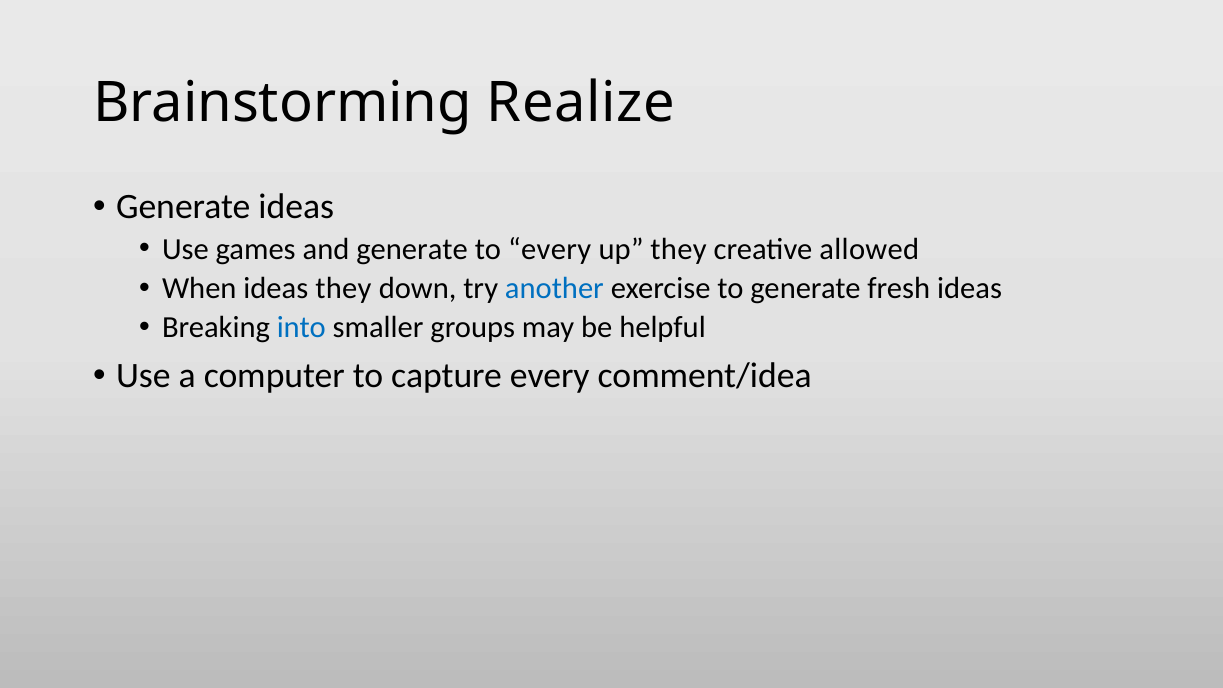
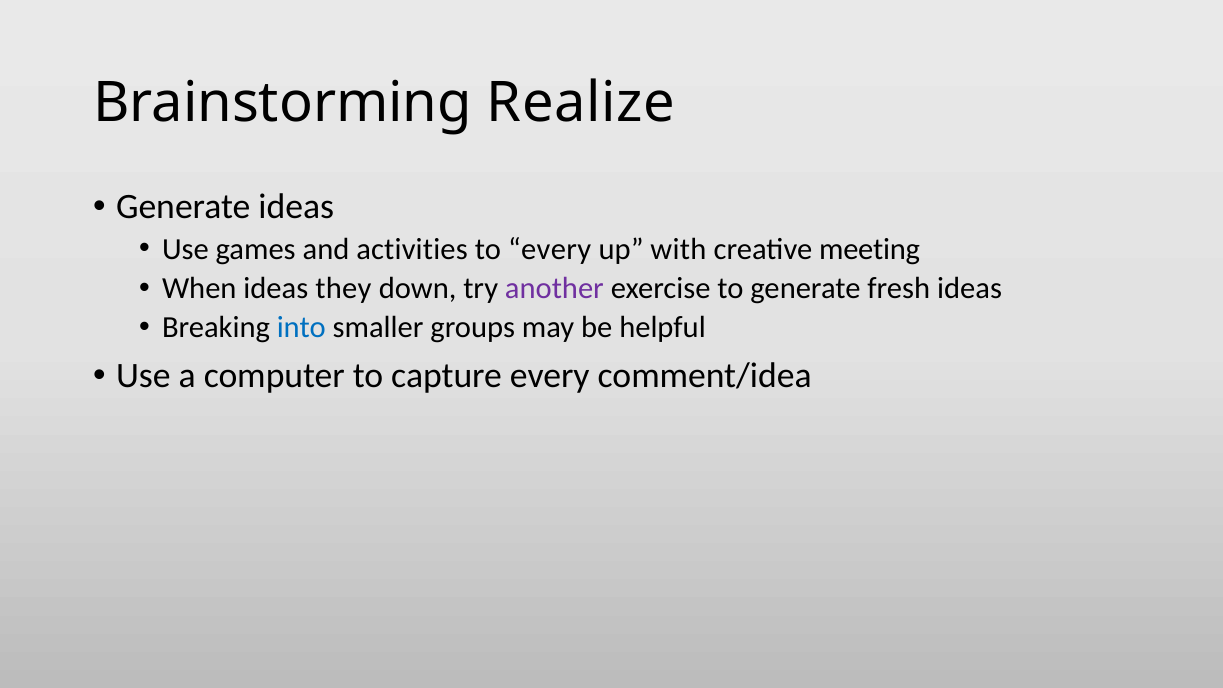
and generate: generate -> activities (412, 249)
up they: they -> with (679, 249)
allowed: allowed -> meeting (870, 249)
another colour: blue -> purple (554, 288)
